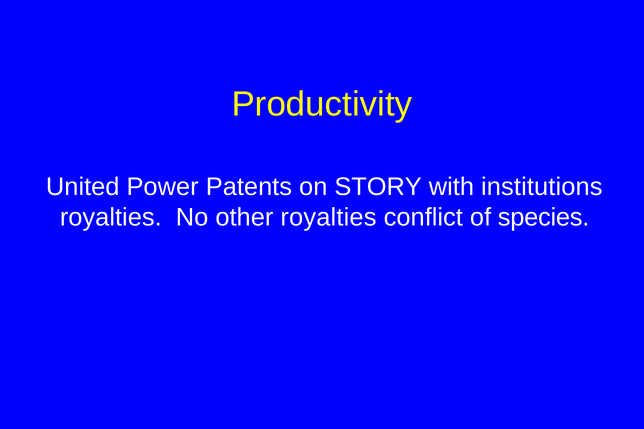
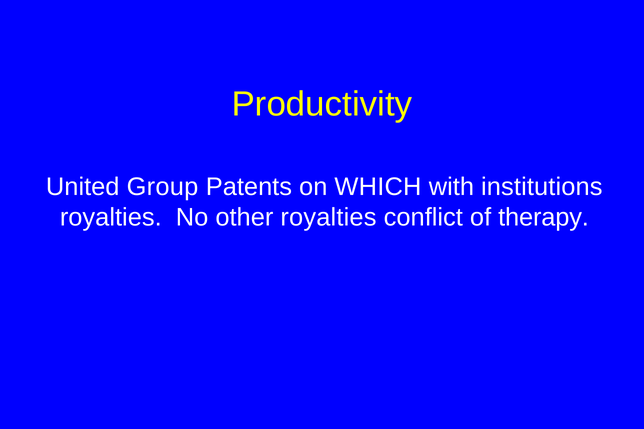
Power: Power -> Group (162, 187)
STORY: STORY -> WHICH (378, 187)
species: species -> therapy (544, 217)
